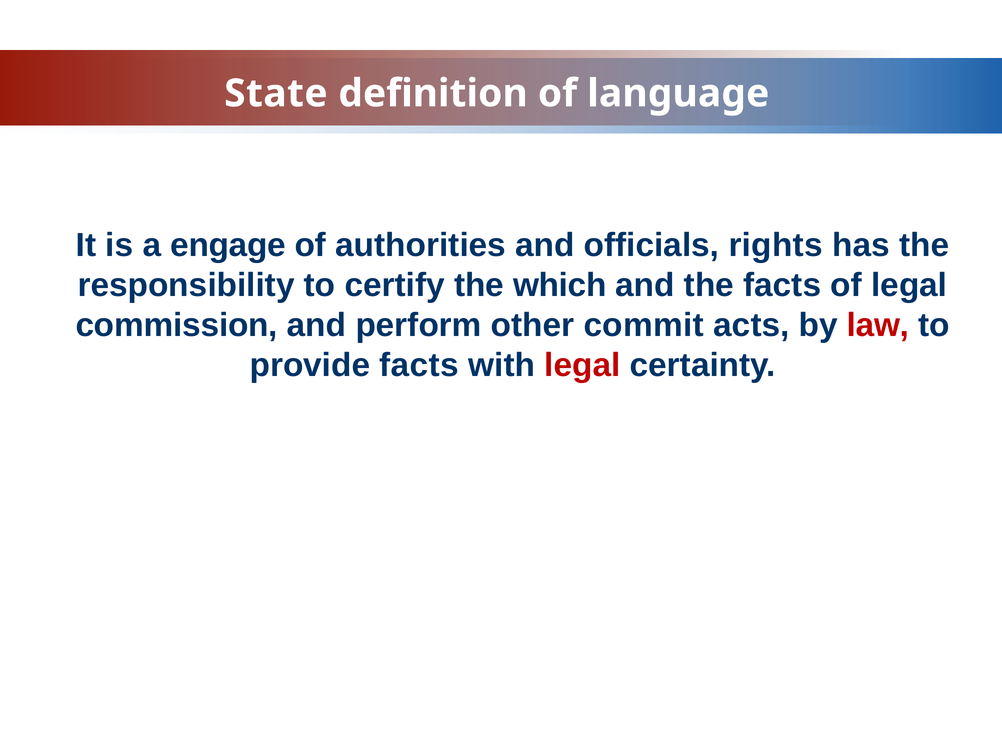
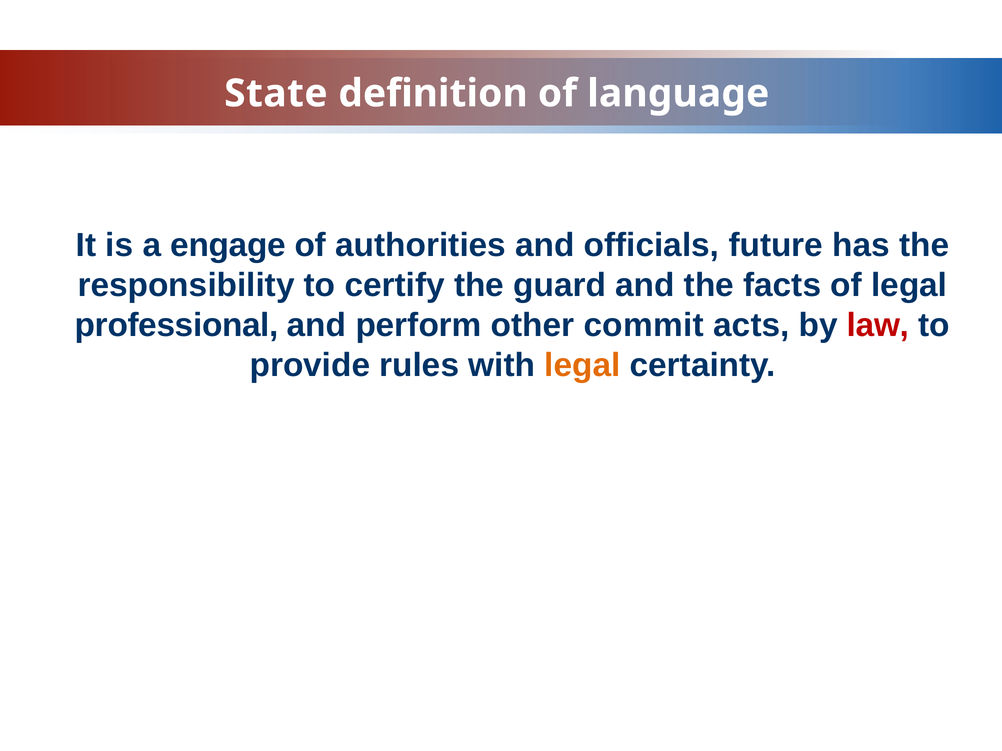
rights: rights -> future (776, 245)
which: which -> guard (560, 285)
commission: commission -> professional (177, 325)
provide facts: facts -> rules (419, 365)
legal colour: red -> orange (582, 365)
